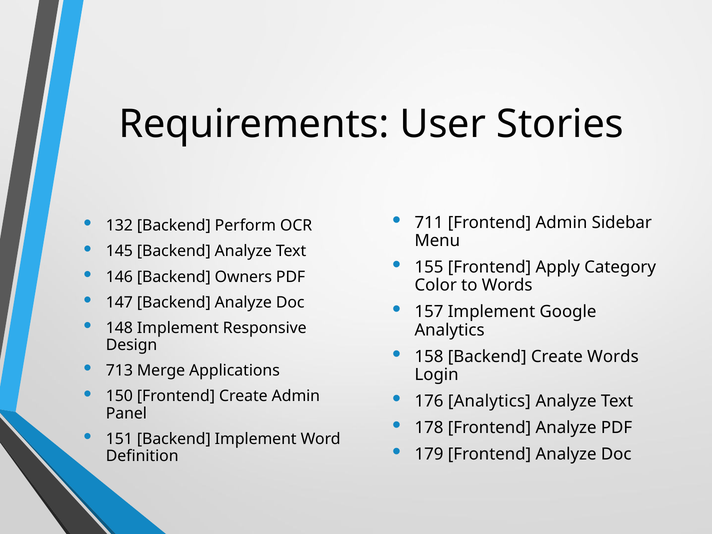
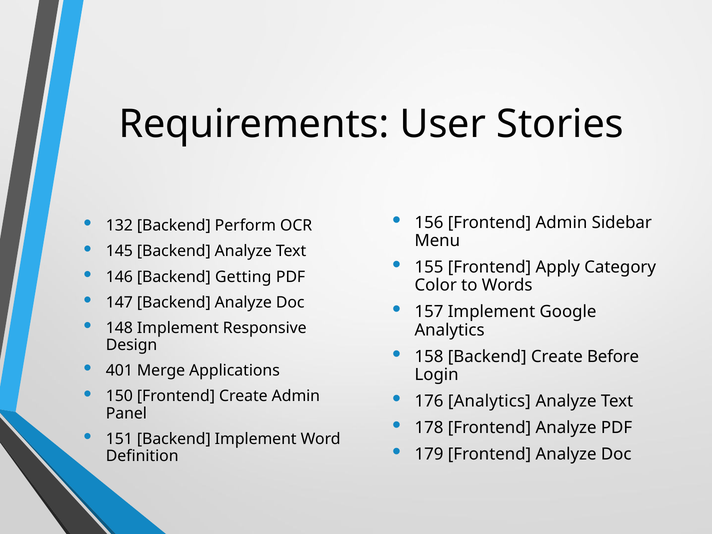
711: 711 -> 156 (429, 222)
Owners: Owners -> Getting (243, 277)
Create Words: Words -> Before (613, 357)
713: 713 -> 401 (119, 371)
